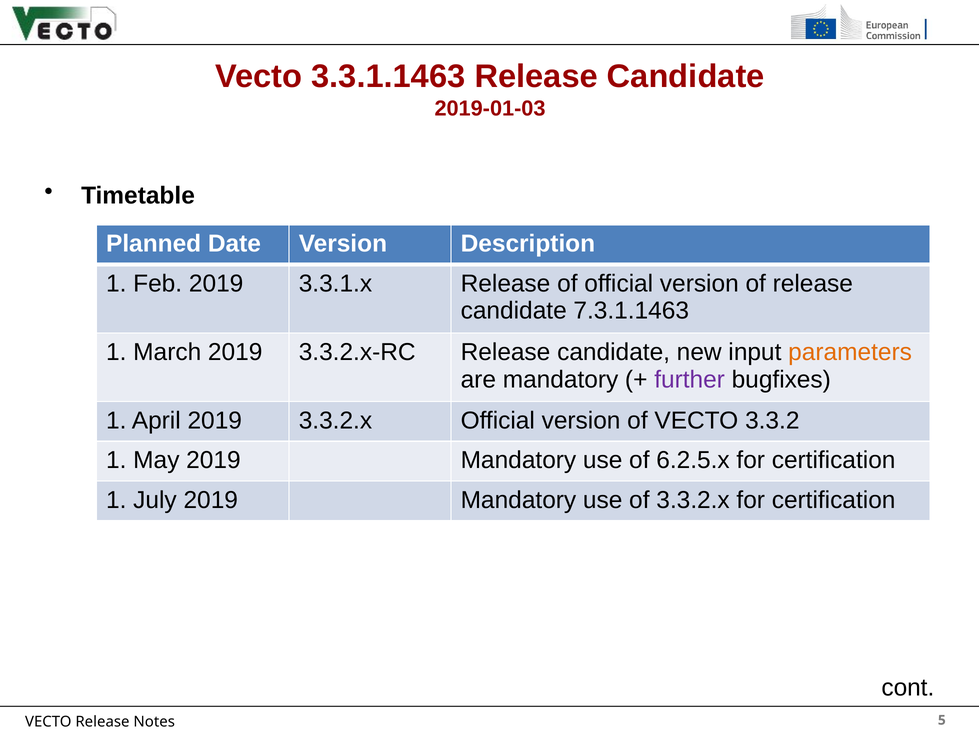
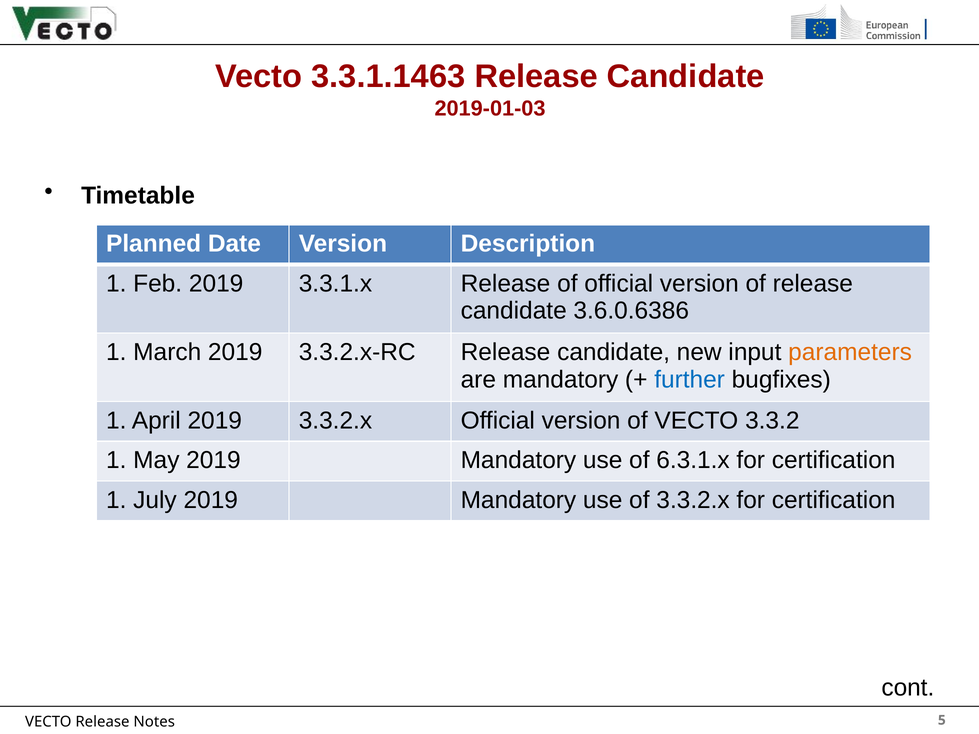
7.3.1.1463: 7.3.1.1463 -> 3.6.0.6386 (631, 311)
further colour: purple -> blue (690, 380)
6.2.5.x: 6.2.5.x -> 6.3.1.x (693, 460)
